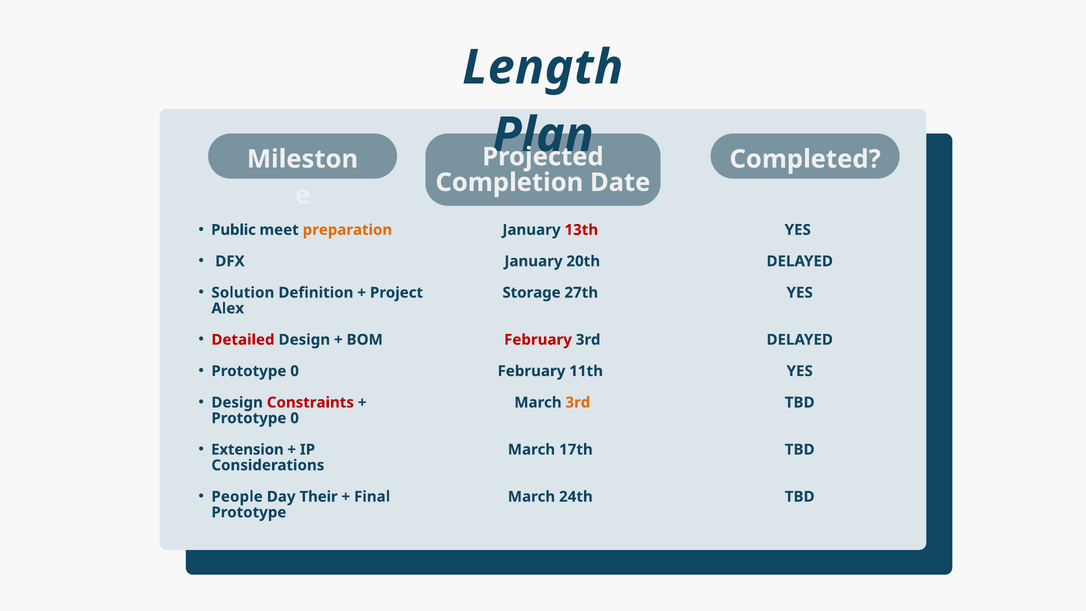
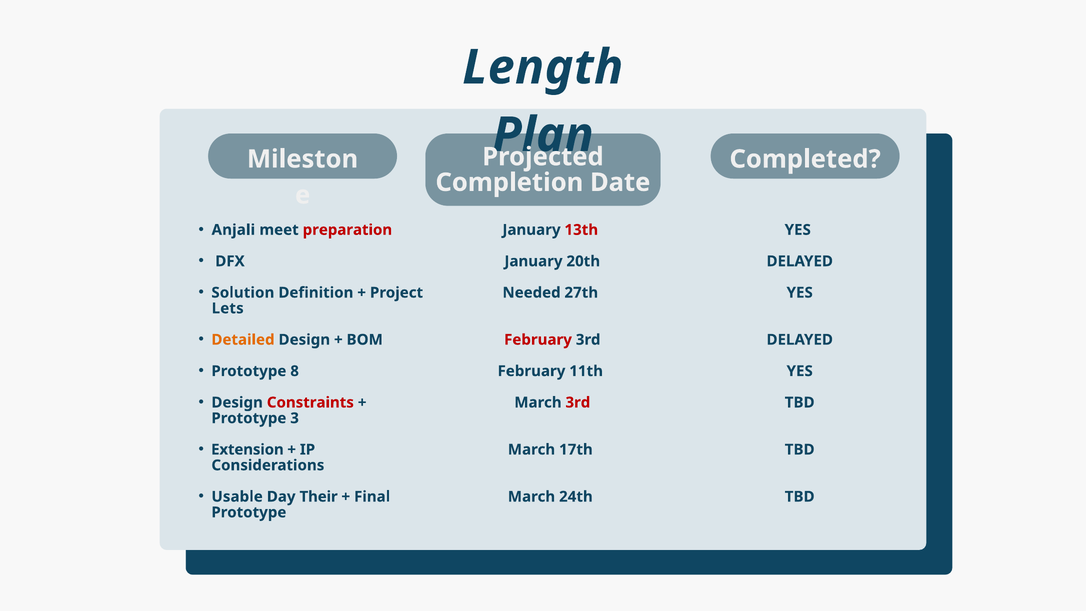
Public: Public -> Anjali (233, 230)
preparation colour: orange -> red (347, 230)
Storage: Storage -> Needed (532, 293)
Alex: Alex -> Lets (228, 308)
Detailed colour: red -> orange (243, 340)
0: 0 -> 8 (295, 371)
3rd colour: orange -> red (578, 402)
0: 0 -> 3 (295, 418)
People: People -> Usable (237, 497)
